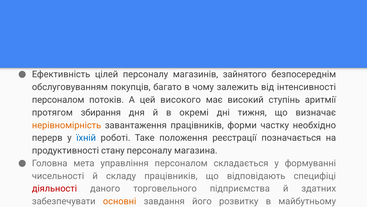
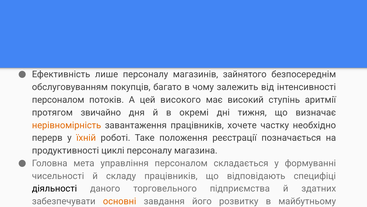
цілей: цілей -> лише (107, 74)
збирання: збирання -> звичайно (101, 112)
форми: форми -> хочете (242, 125)
їхній colour: blue -> orange (86, 138)
стану: стану -> циклі (113, 150)
діяльності colour: red -> black (54, 188)
